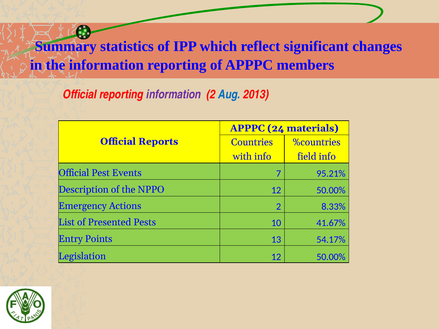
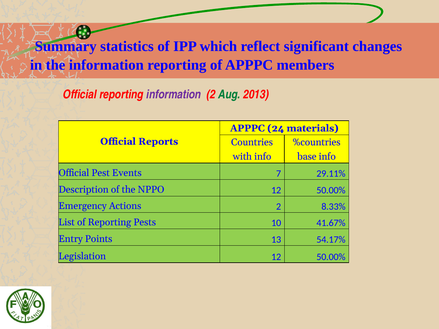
Aug colour: blue -> green (229, 95)
field: field -> base (307, 157)
95.21%: 95.21% -> 29.11% (331, 174)
of Presented: Presented -> Reporting (110, 223)
